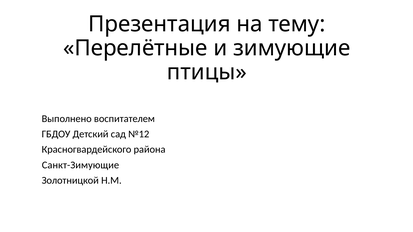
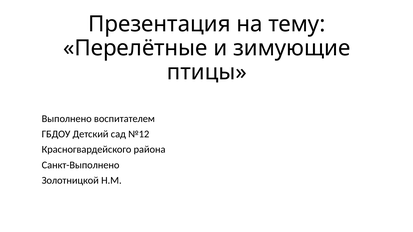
Санкт-Зимующие: Санкт-Зимующие -> Санкт-Выполнено (81, 165)
